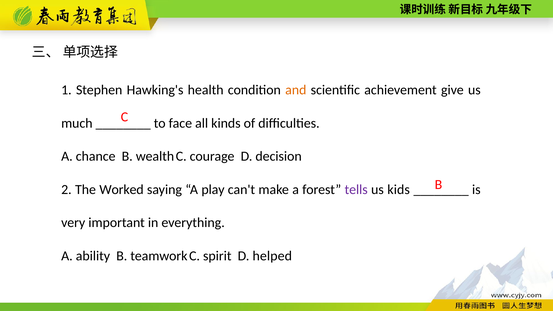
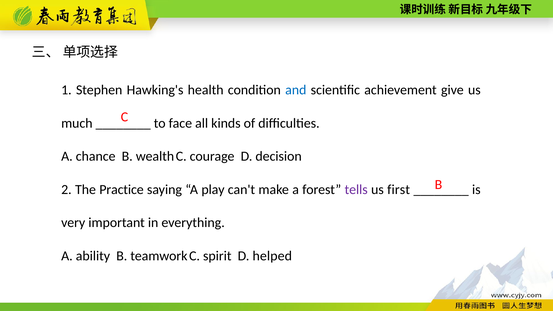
and colour: orange -> blue (296, 90)
Worked: Worked -> Practice (122, 190)
kids: kids -> first (399, 190)
